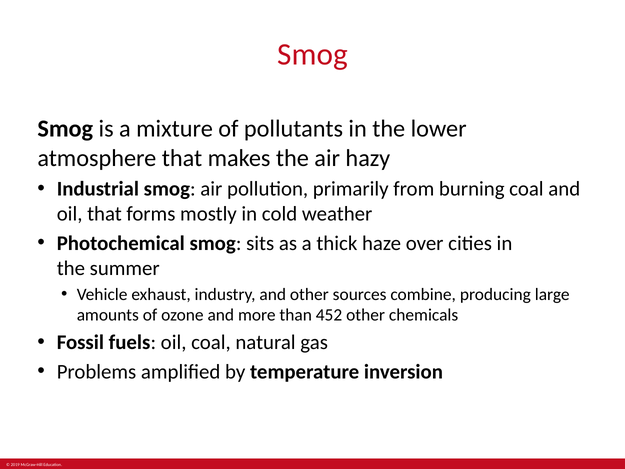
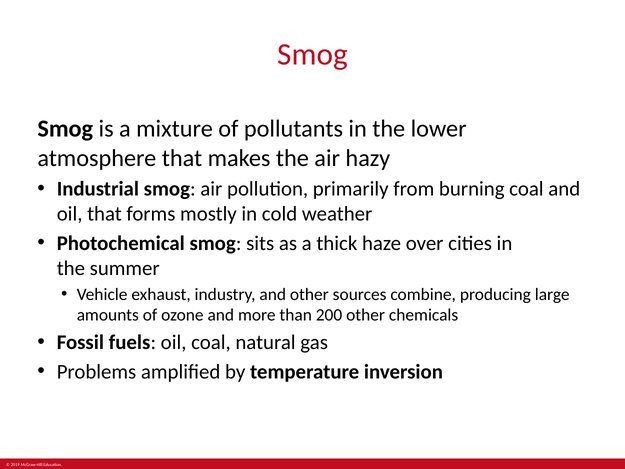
452: 452 -> 200 (329, 315)
